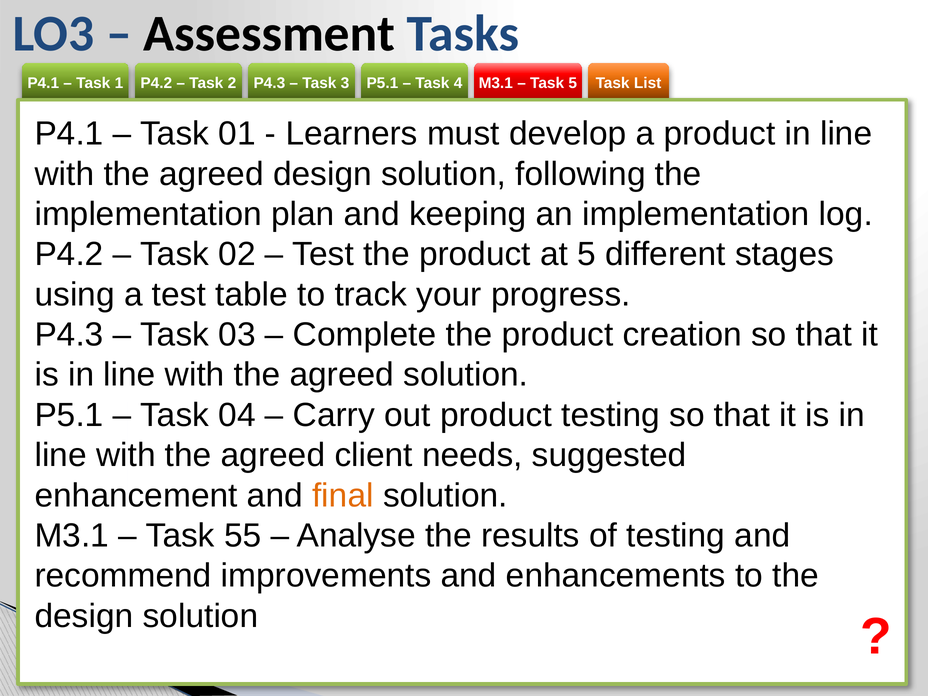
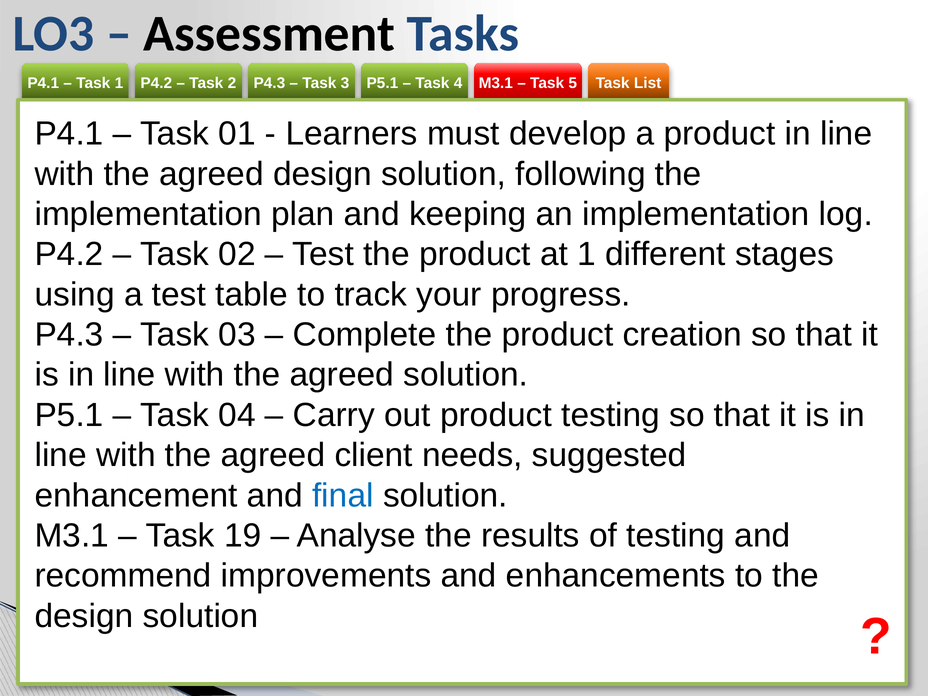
at 5: 5 -> 1 (587, 254)
final colour: orange -> blue (343, 496)
55: 55 -> 19 (243, 536)
